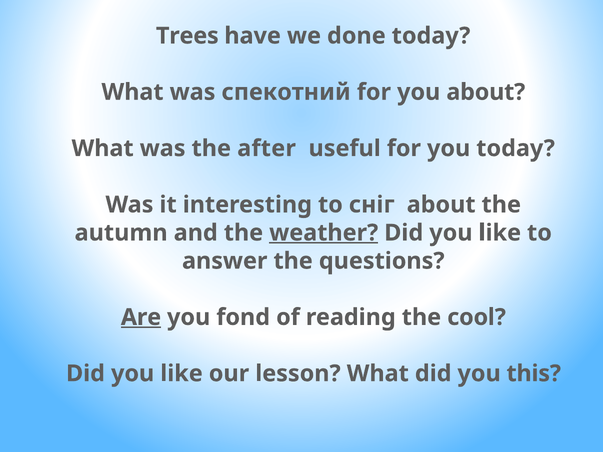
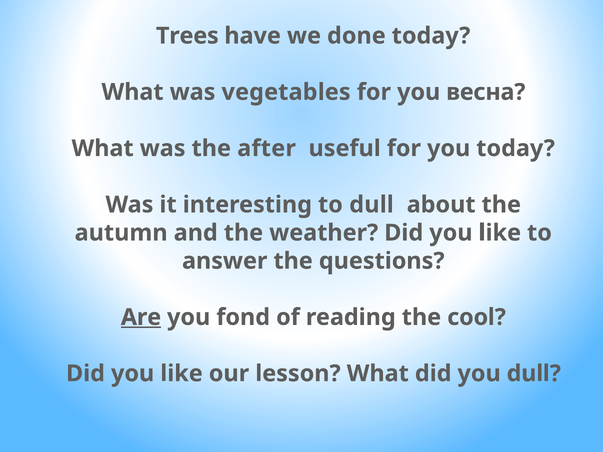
спекотний: спекотний -> vegetables (286, 92)
you about: about -> весна (486, 92)
to сніг: сніг -> dull (372, 205)
weather underline: present -> none (324, 233)
you this: this -> dull (534, 374)
